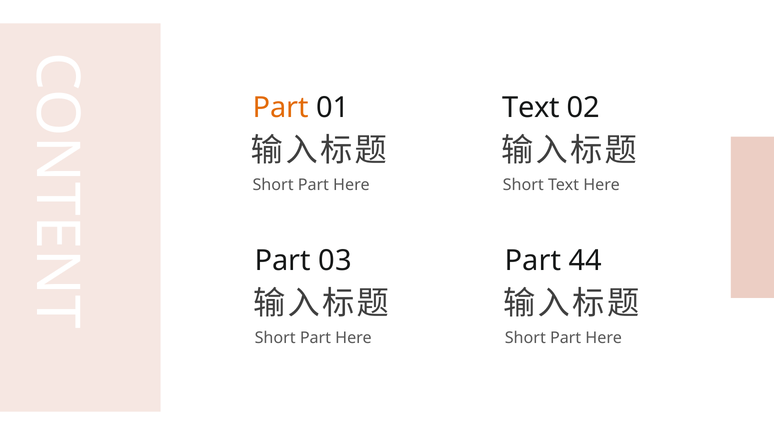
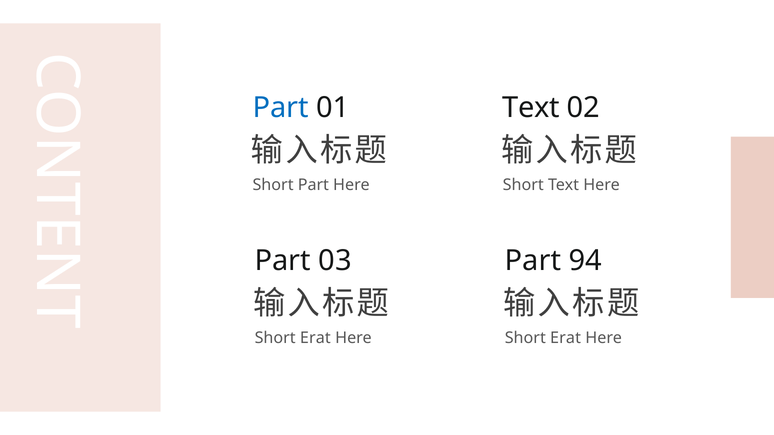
Part colour: orange -> blue (281, 108)
44: 44 -> 94 (585, 261)
Part: Part -> Erat (315, 338)
Part: Part -> Erat (566, 338)
